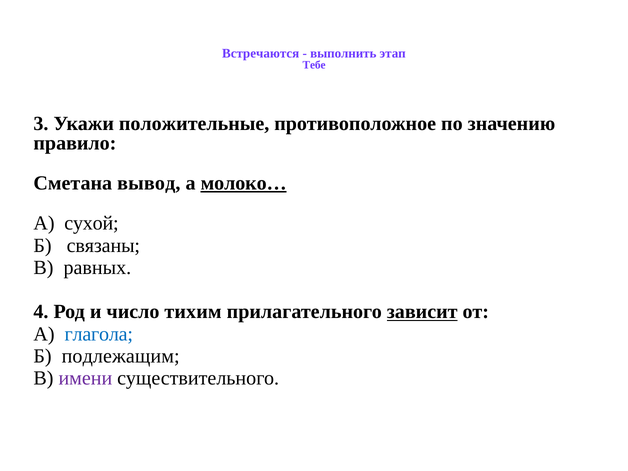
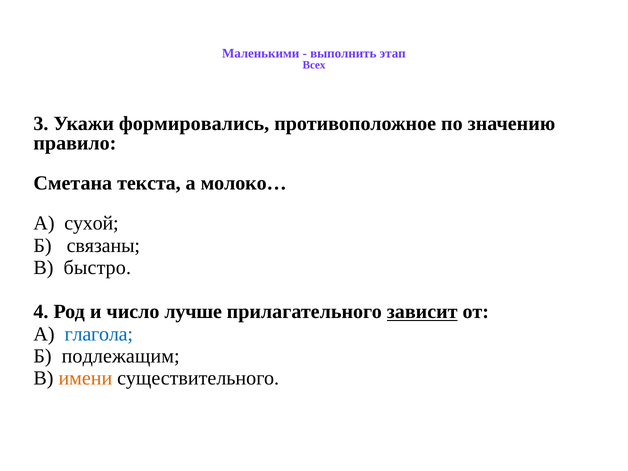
Встречаются: Встречаются -> Маленькими (261, 53)
Тебе: Тебе -> Всех (314, 65)
положительные: положительные -> формировались (194, 124)
вывод: вывод -> текста (149, 183)
молоко… underline: present -> none (244, 183)
равных: равных -> быстро (97, 268)
тихим: тихим -> лучше (193, 312)
имени colour: purple -> orange (85, 378)
